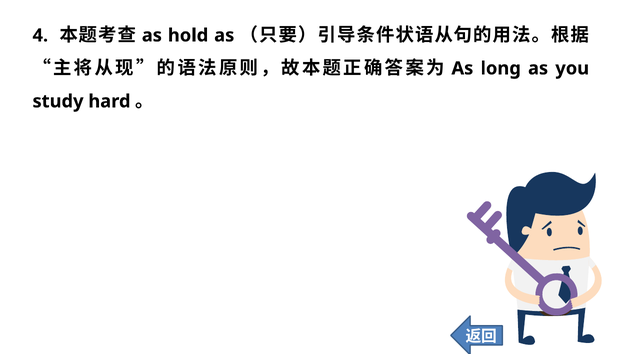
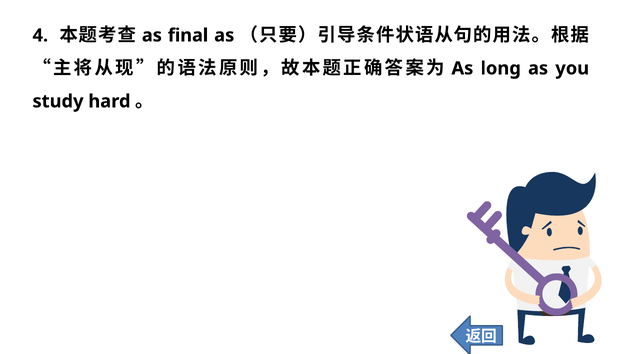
hold: hold -> final (188, 35)
